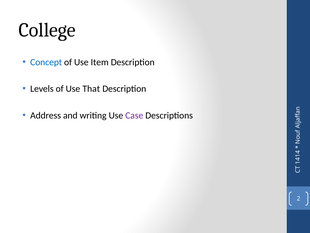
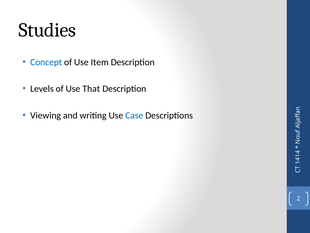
College: College -> Studies (47, 30)
Address: Address -> Viewing (46, 115)
Case colour: purple -> blue (134, 115)
